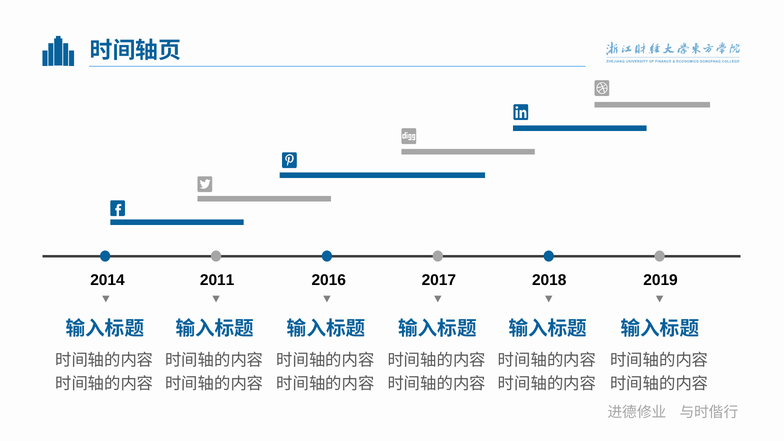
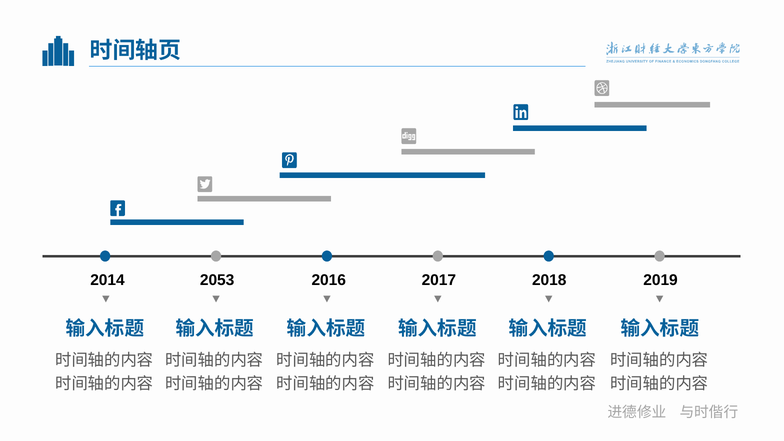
2011: 2011 -> 2053 (217, 280)
